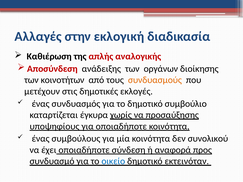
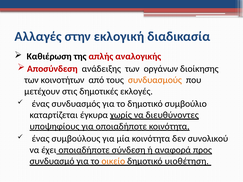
προσαύξησης: προσαύξησης -> διευθύνοντες (172, 115)
οικείο colour: blue -> orange (113, 161)
εκτεινόταν: εκτεινόταν -> υιοθέτηση (187, 161)
